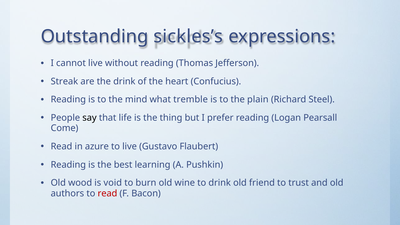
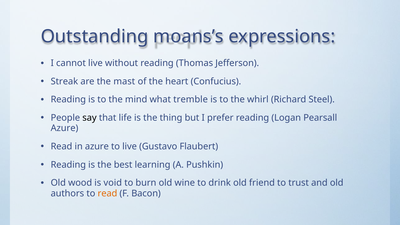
sickles’s: sickles’s -> moans’s (188, 37)
the drink: drink -> mast (124, 81)
plain: plain -> whirl (258, 100)
Come: Come -> Azure (64, 128)
read colour: red -> orange (107, 193)
